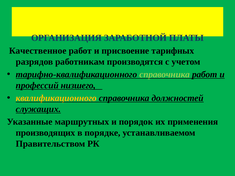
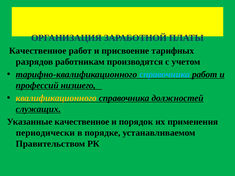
справочника colour: light green -> light blue (165, 75)
Указанные маршрутных: маршрутных -> качественное (82, 122)
производящих: производящих -> периодически (45, 133)
